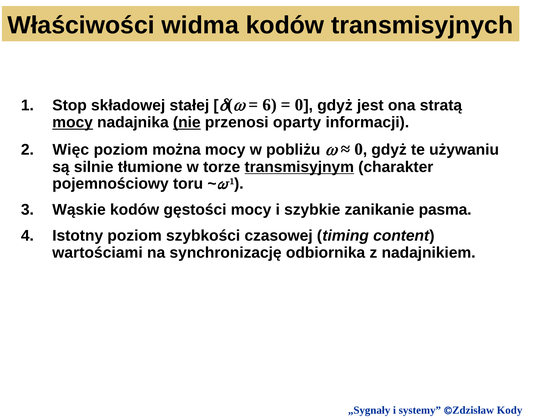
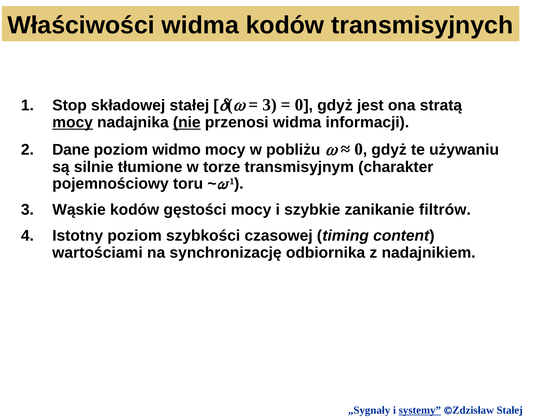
6: 6 -> 3 (270, 105)
przenosi oparty: oparty -> widma (297, 122)
Więc: Więc -> Dane (71, 150)
można: można -> widmo (177, 150)
transmisyjnym underline: present -> none (299, 167)
pasma: pasma -> filtrów (445, 210)
systemy underline: none -> present (420, 410)
Zdzisław Kody: Kody -> Stałej (510, 410)
